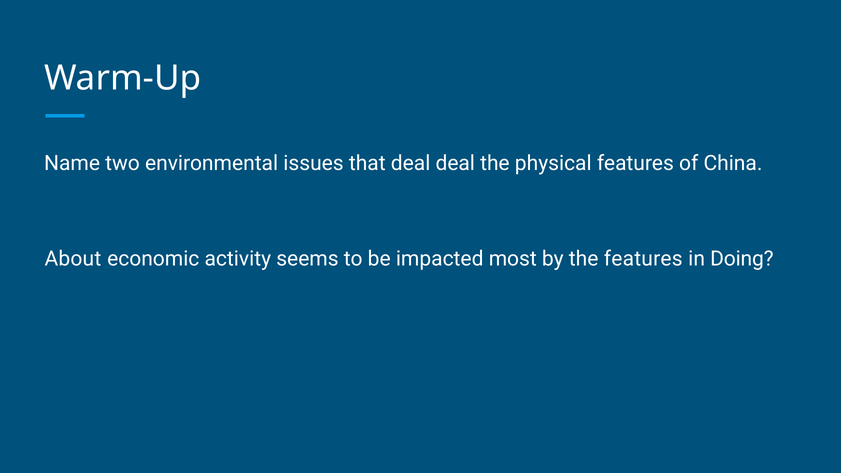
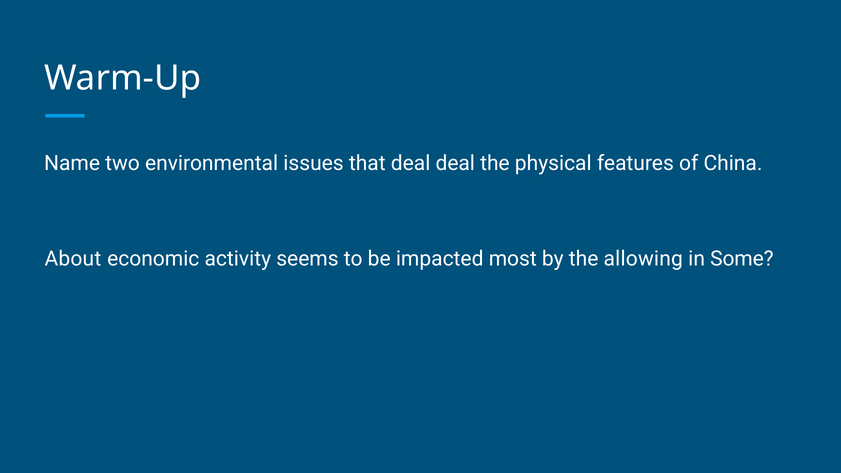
the features: features -> allowing (643, 259)
Doing: Doing -> Some (742, 259)
